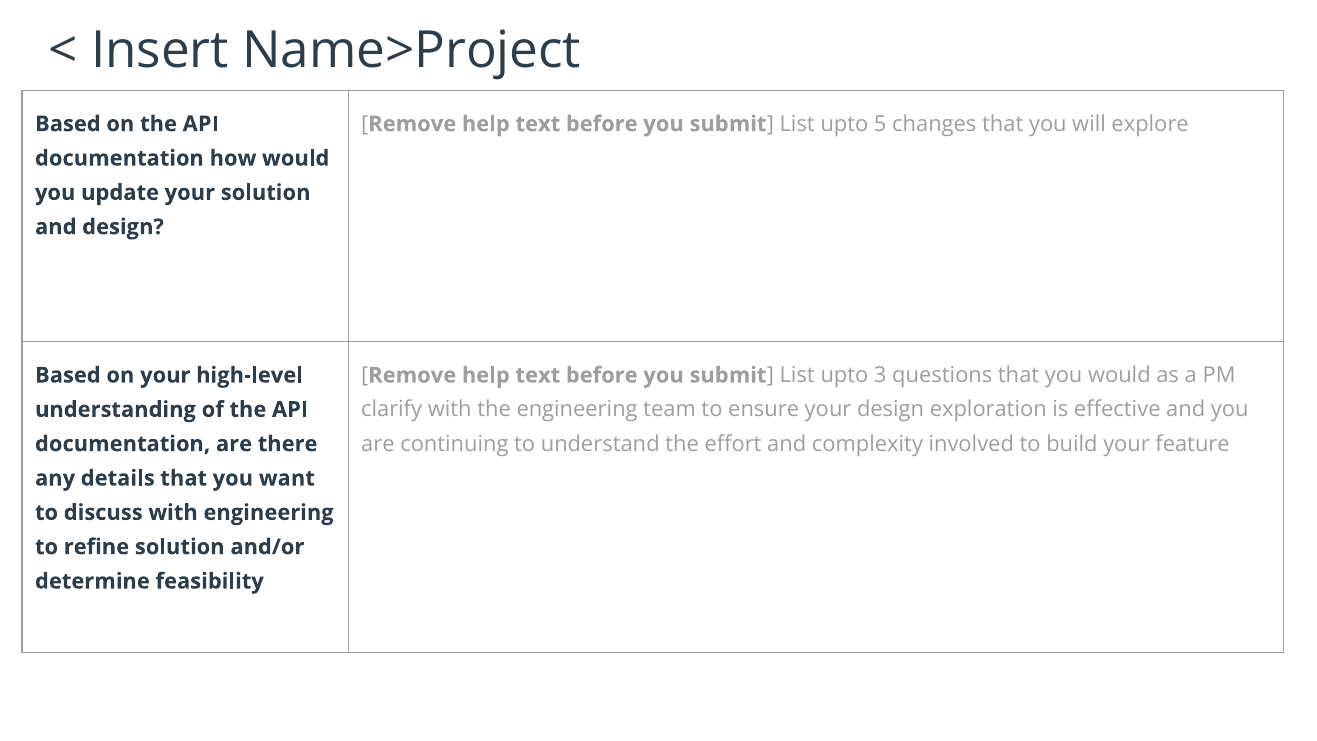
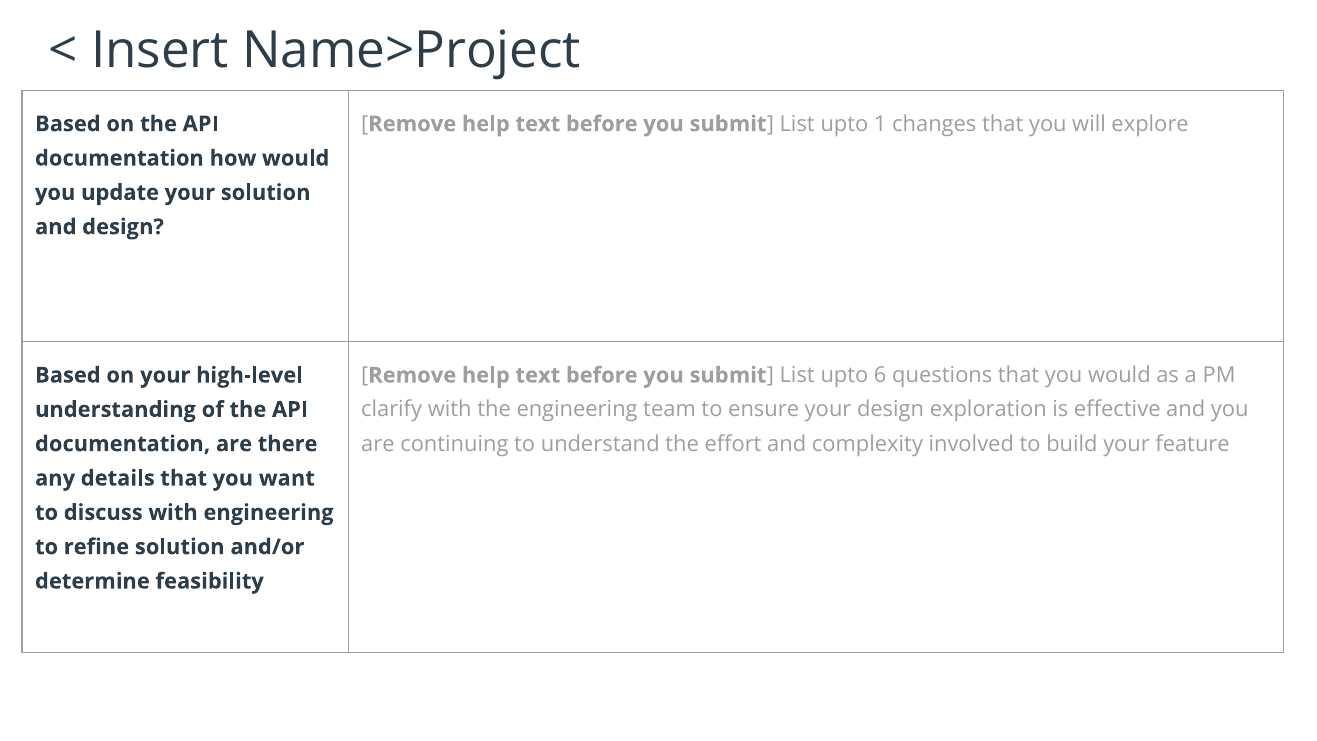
5: 5 -> 1 (880, 124)
3: 3 -> 6 (880, 375)
